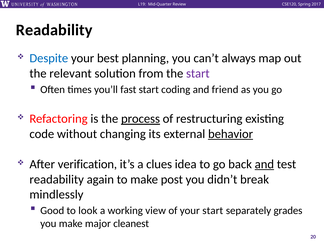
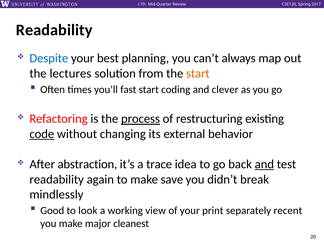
relevant: relevant -> lectures (70, 73)
start colour: purple -> orange (198, 73)
friend: friend -> clever (225, 90)
code underline: none -> present (42, 134)
behavior underline: present -> none (231, 134)
verification: verification -> abstraction (87, 164)
clues: clues -> trace (159, 164)
post: post -> save (172, 179)
your start: start -> print (213, 211)
grades: grades -> recent (288, 211)
